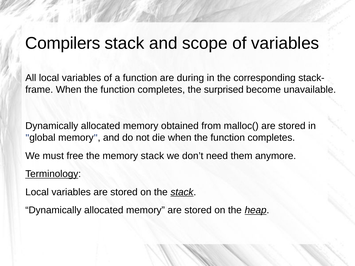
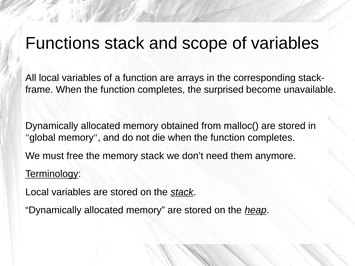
Compilers: Compilers -> Functions (63, 43)
during: during -> arrays (190, 78)
